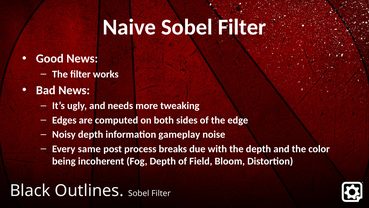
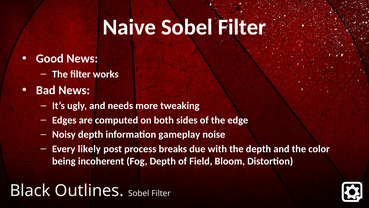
same: same -> likely (89, 149)
